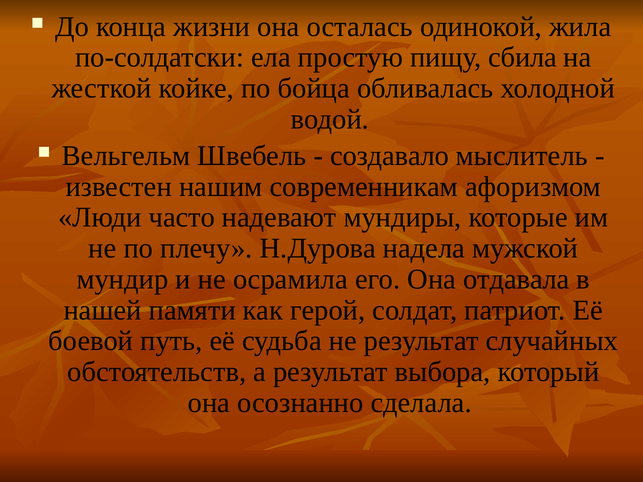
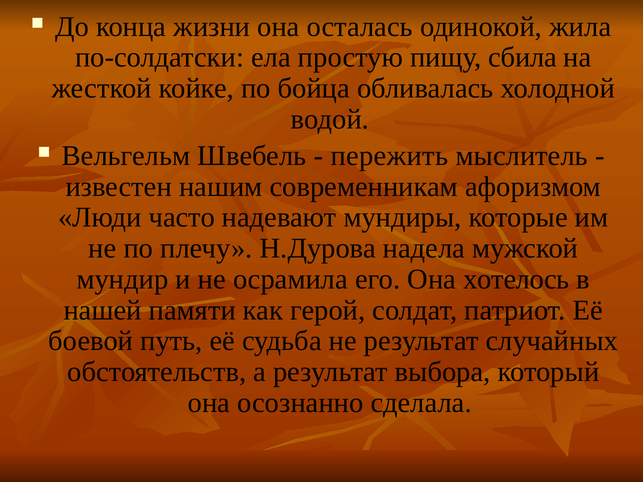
создавало: создавало -> пережить (389, 156)
отдавала: отдавала -> хотелось (516, 279)
